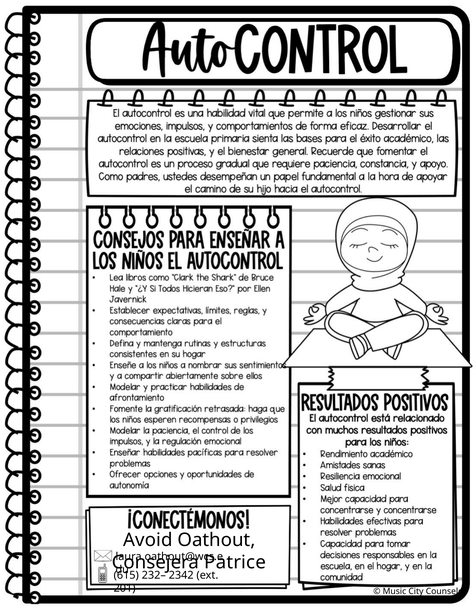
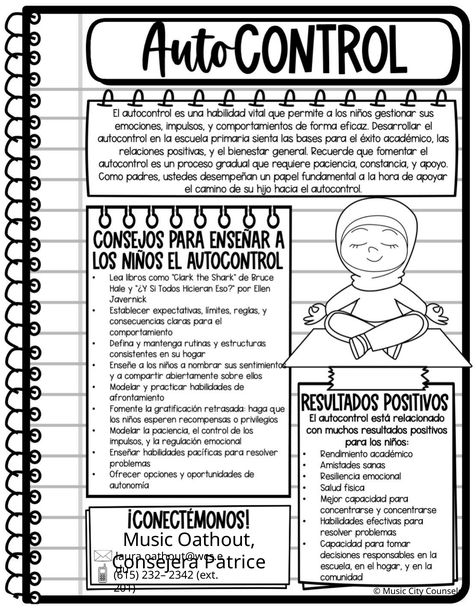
Avoid: Avoid -> Music (148, 540)
